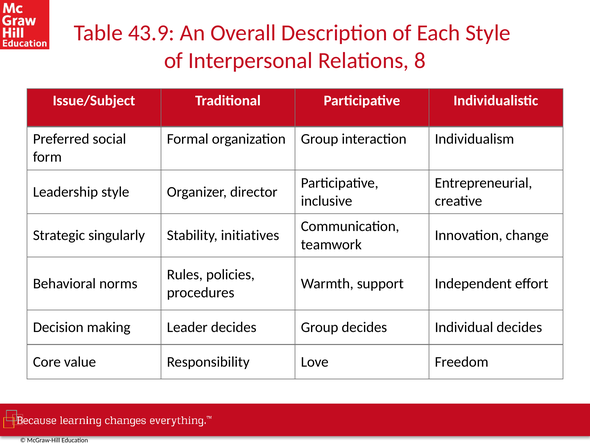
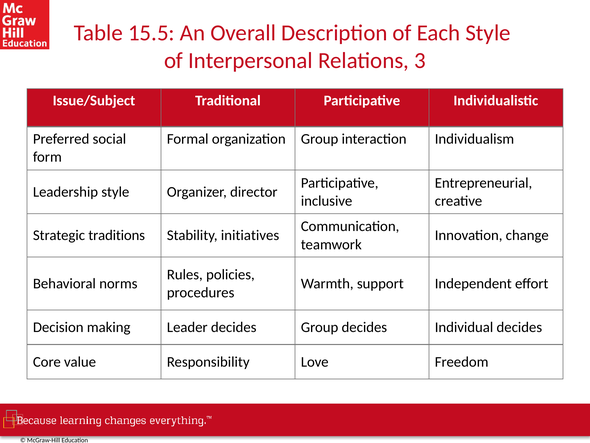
43.9: 43.9 -> 15.5 (151, 33)
8: 8 -> 3 (420, 61)
singularly: singularly -> traditions (117, 235)
